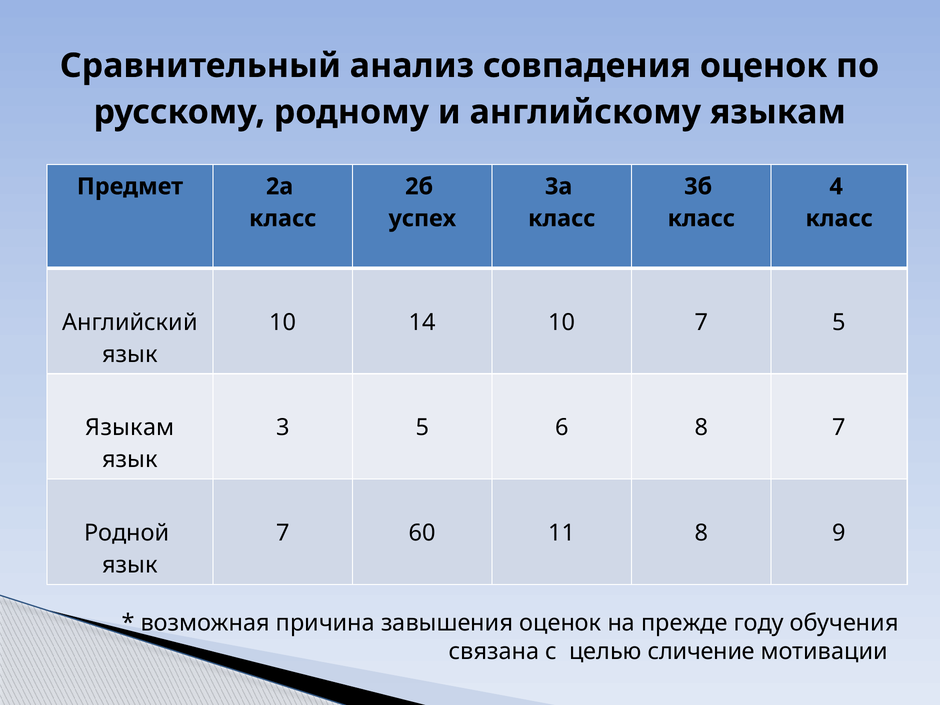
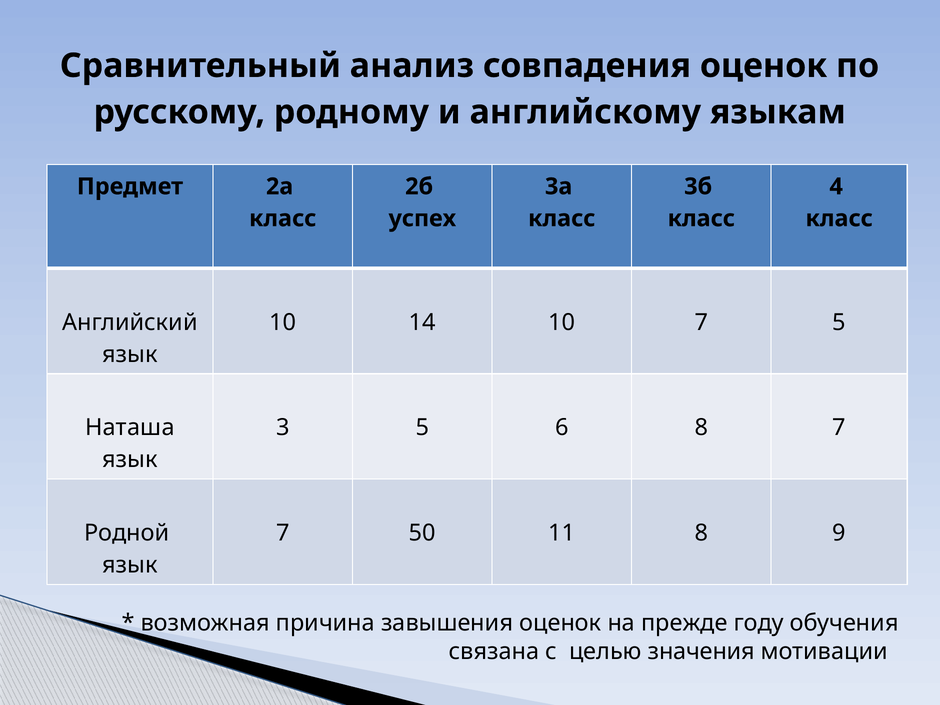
Языкам: Языкам -> Наташа (130, 428)
60: 60 -> 50 (422, 533)
сличение: сличение -> значения (701, 651)
